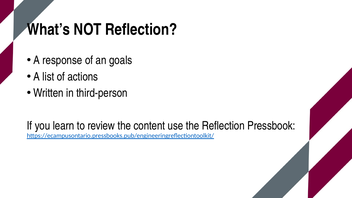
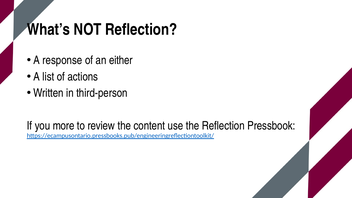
goals: goals -> either (121, 60)
learn: learn -> more (64, 126)
